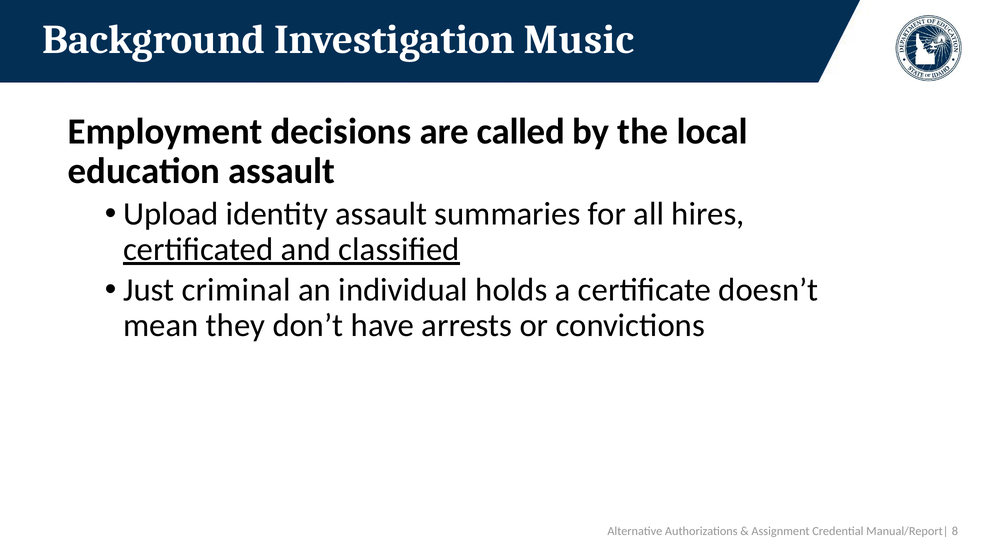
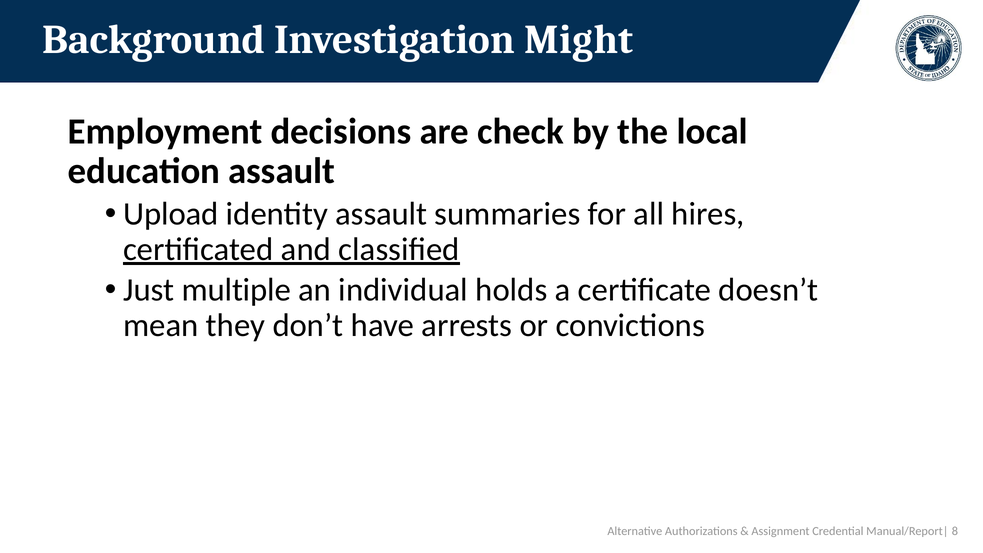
Music: Music -> Might (579, 40)
called: called -> check (521, 131)
criminal: criminal -> multiple (236, 290)
